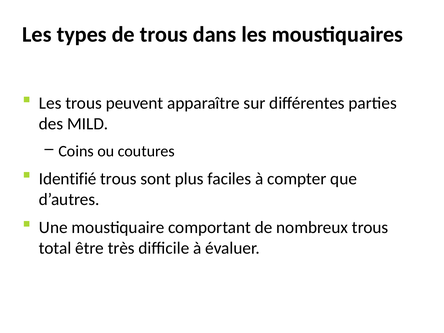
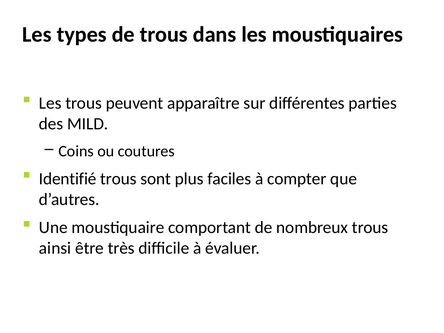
total: total -> ainsi (55, 248)
